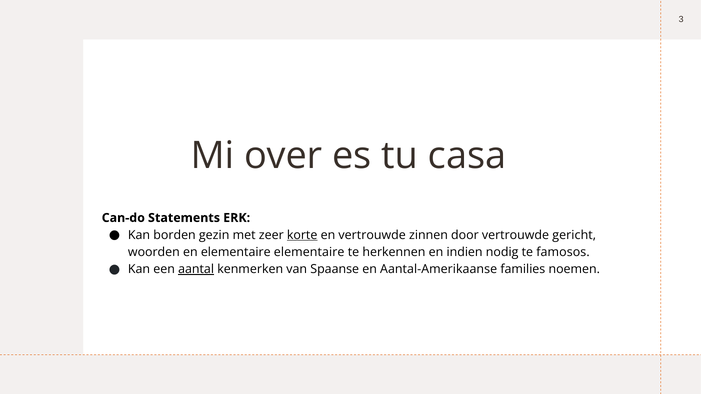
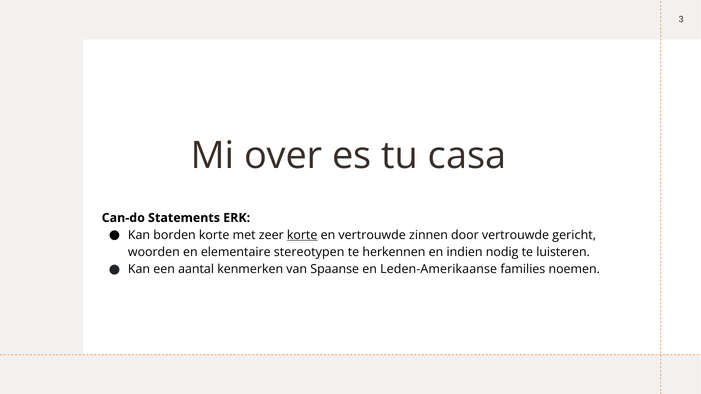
borden gezin: gezin -> korte (214, 235)
elementaire elementaire: elementaire -> stereotypen (309, 252)
famosos: famosos -> luisteren (563, 252)
aantal underline: present -> none (196, 269)
Aantal-Amerikaanse: Aantal-Amerikaanse -> Leden-Amerikaanse (439, 269)
